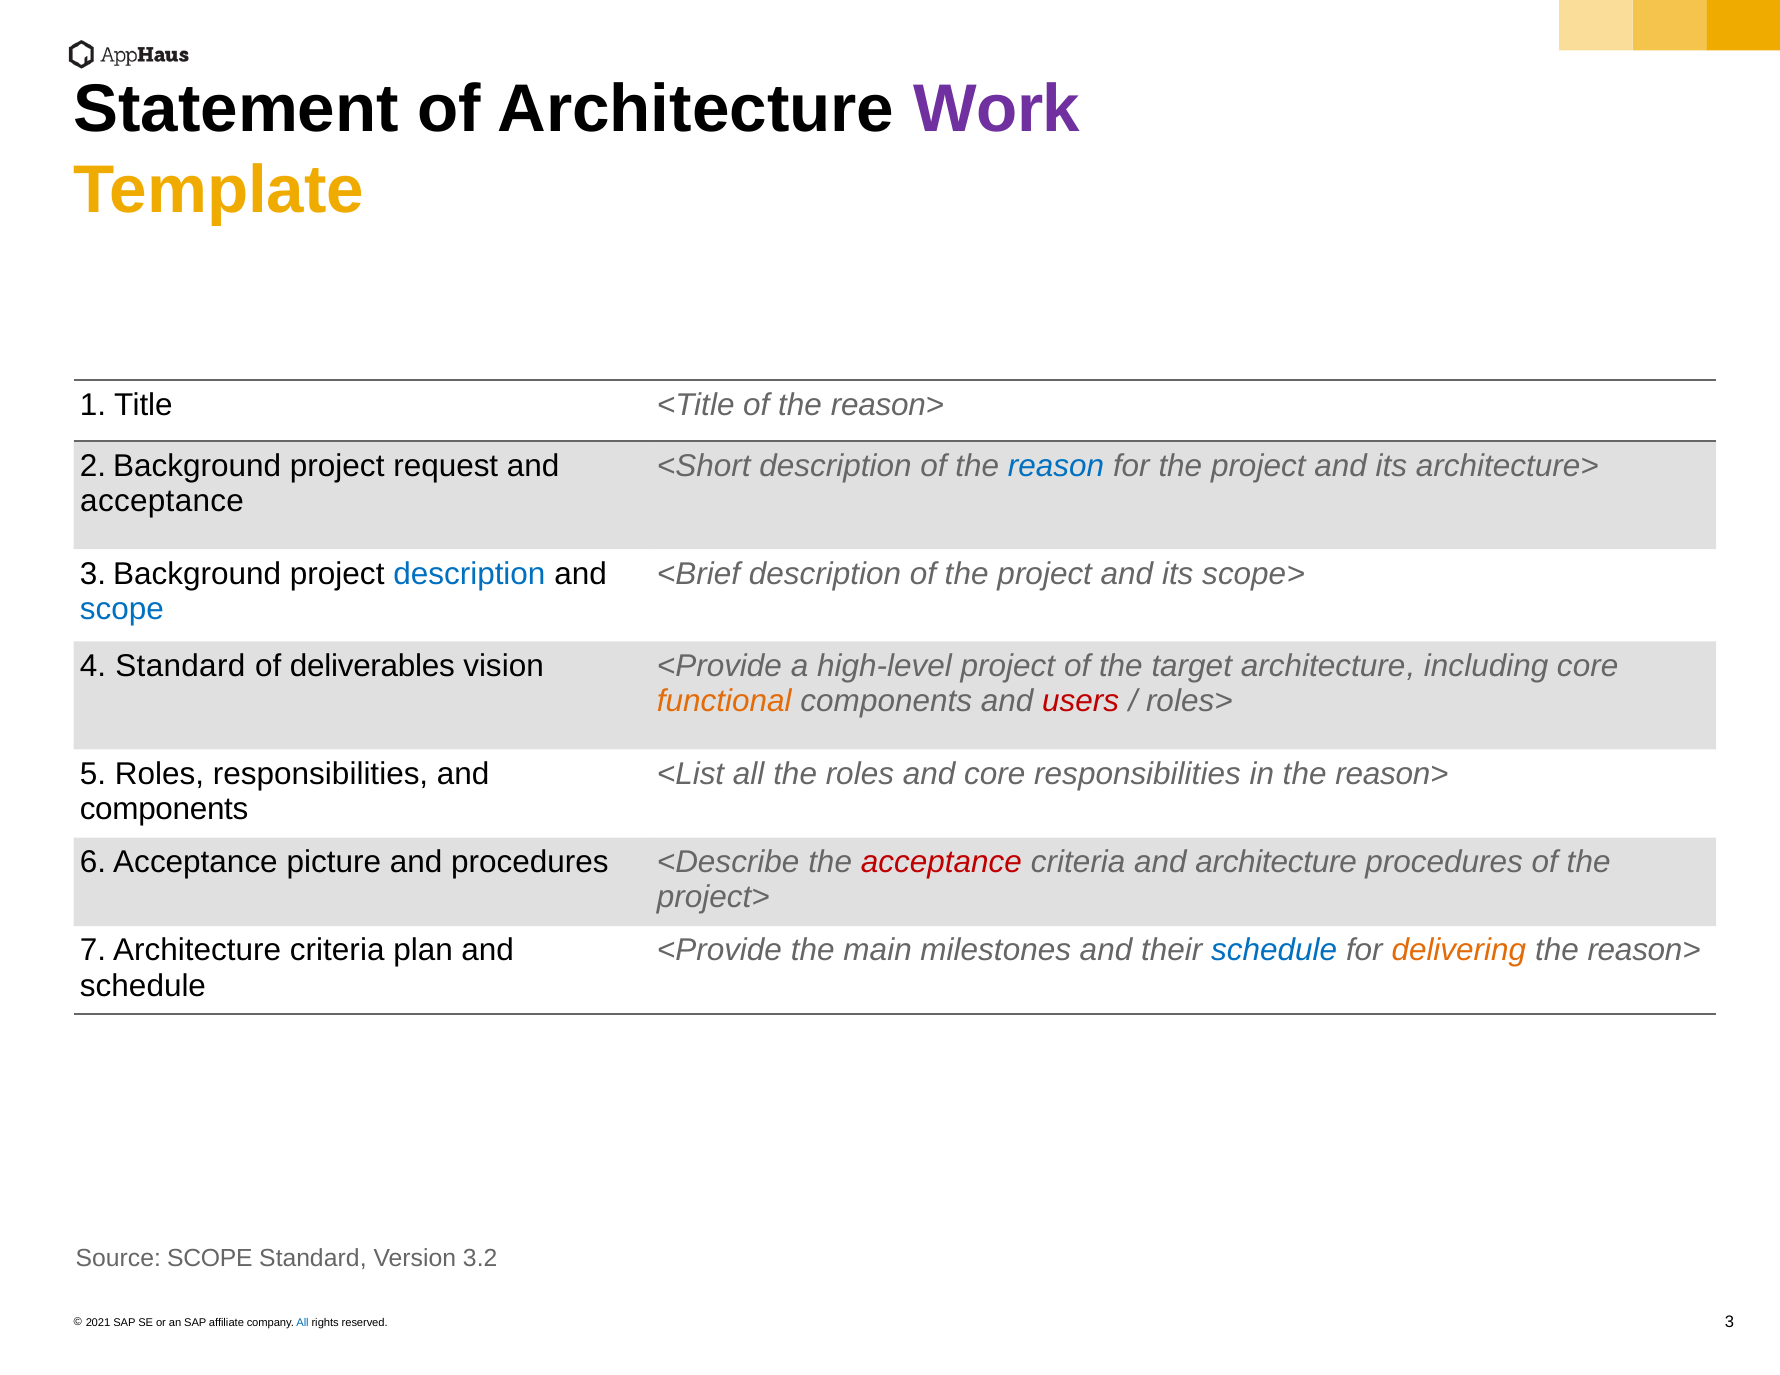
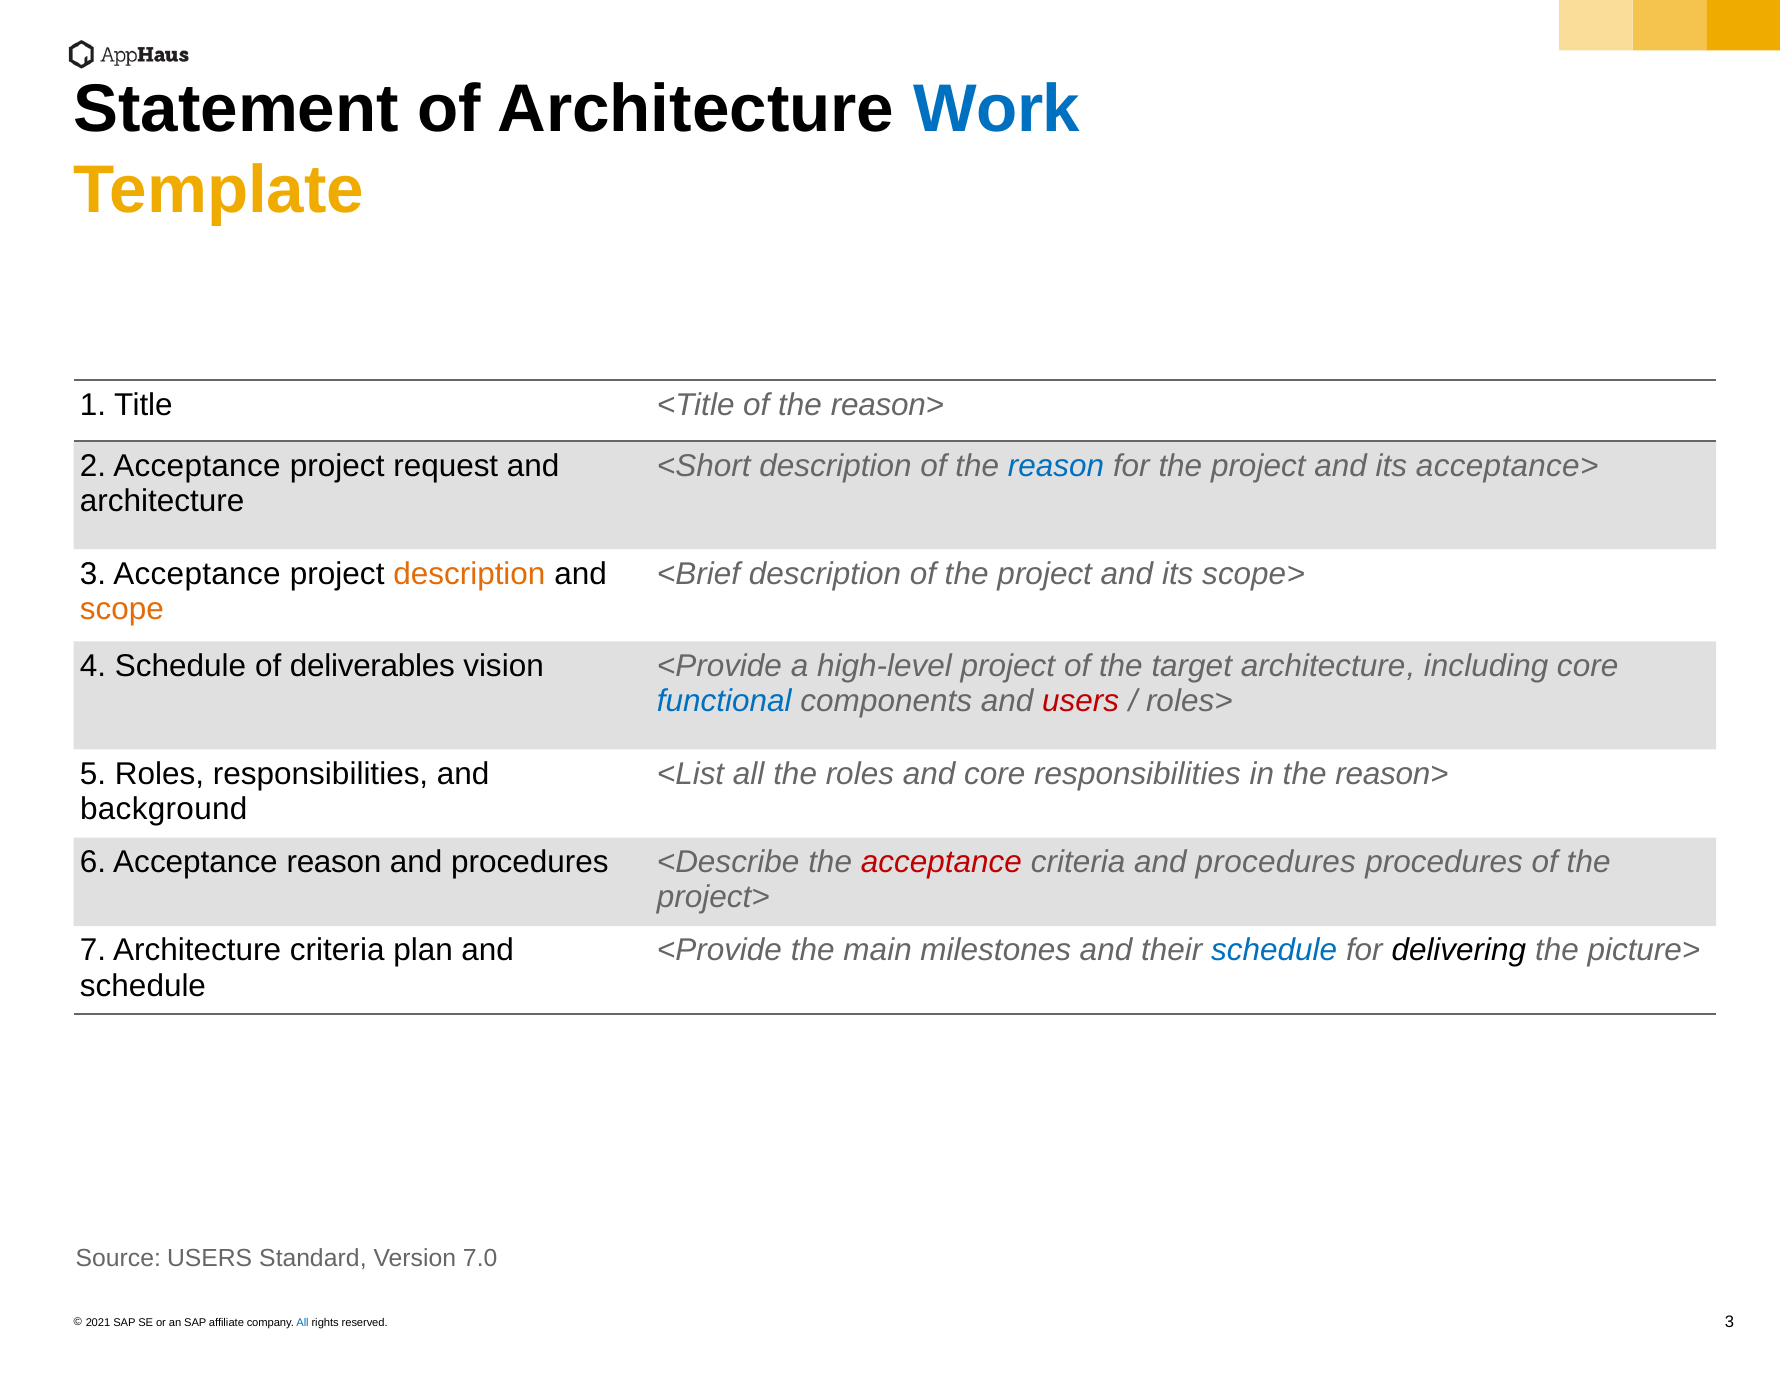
Work colour: purple -> blue (997, 109)
2 Background: Background -> Acceptance (197, 466)
architecture>: architecture> -> acceptance> (1507, 466)
acceptance: acceptance -> architecture (162, 501)
3 Background: Background -> Acceptance (197, 574)
description colour: blue -> orange (469, 574)
scope colour: blue -> orange (122, 609)
4 Standard: Standard -> Schedule (181, 666)
functional colour: orange -> blue (724, 702)
components: components -> background (164, 810)
Acceptance picture: picture -> reason (334, 863)
criteria and architecture: architecture -> procedures (1276, 863)
delivering colour: orange -> black (1459, 951)
reason>: reason> -> picture> (1644, 951)
Source SCOPE: SCOPE -> USERS (210, 1259)
3.2: 3.2 -> 7.0 (480, 1259)
